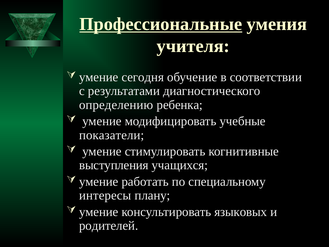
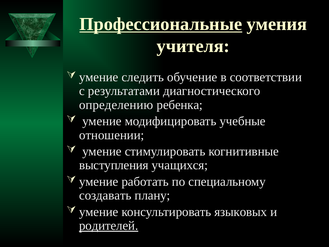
сегодня: сегодня -> следить (143, 77)
показатели: показатели -> отношении (112, 135)
интересы: интересы -> создавать (105, 195)
родителей underline: none -> present (109, 226)
